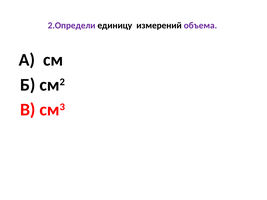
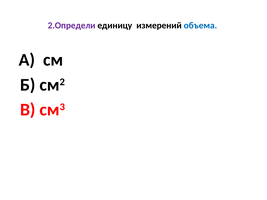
объема colour: purple -> blue (200, 26)
